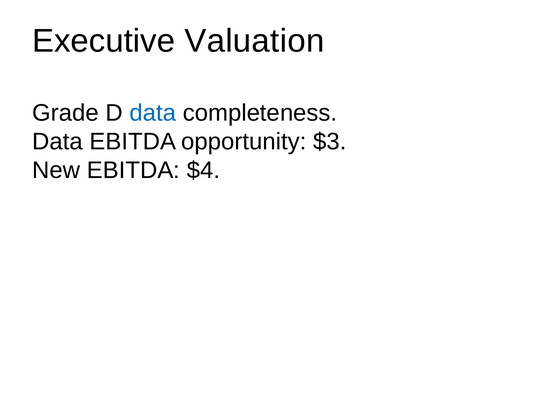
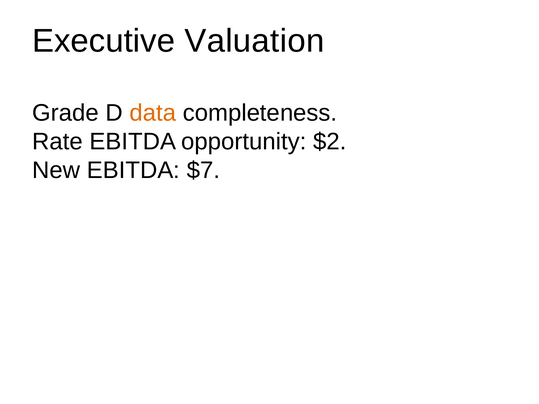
data colour: blue -> orange (153, 113)
Data: Data -> Rate (58, 142)
$3: $3 -> $2 (330, 142)
$4: $4 -> $7 (203, 171)
